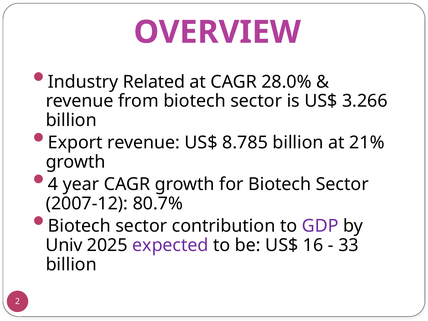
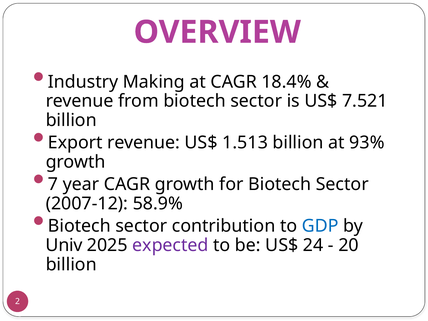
Related: Related -> Making (154, 82)
28.0%: 28.0% -> 18.4% (287, 82)
3.266: 3.266 -> 7.521 (365, 101)
8.785: 8.785 -> 1.513 (245, 143)
21%: 21% -> 93% (367, 143)
4: 4 -> 7 (53, 184)
80.7%: 80.7% -> 58.9% (158, 204)
GDP colour: purple -> blue (320, 226)
16: 16 -> 24 (313, 245)
33: 33 -> 20 (349, 245)
